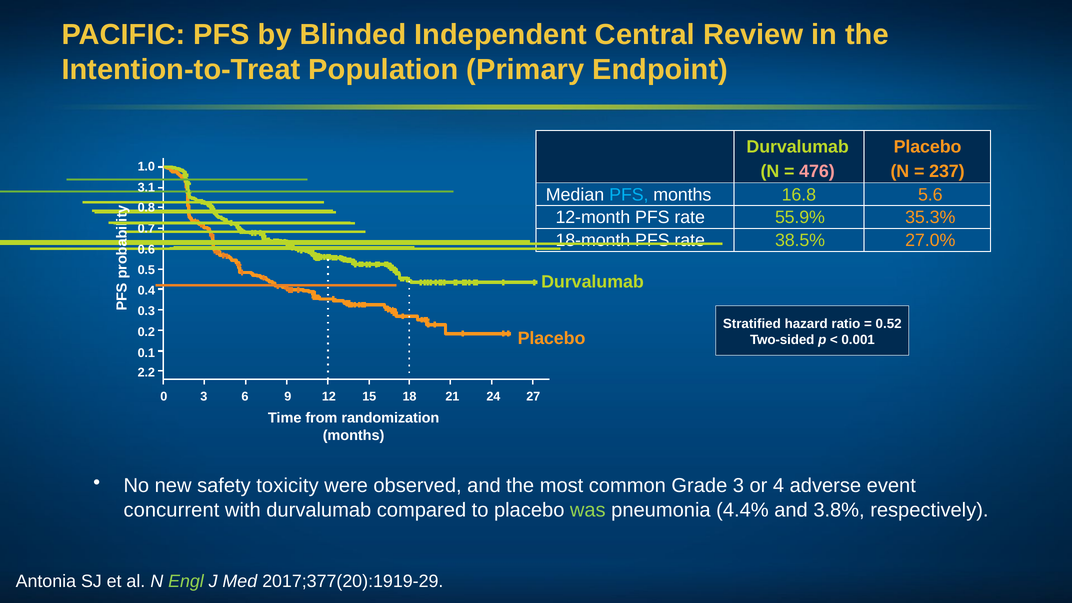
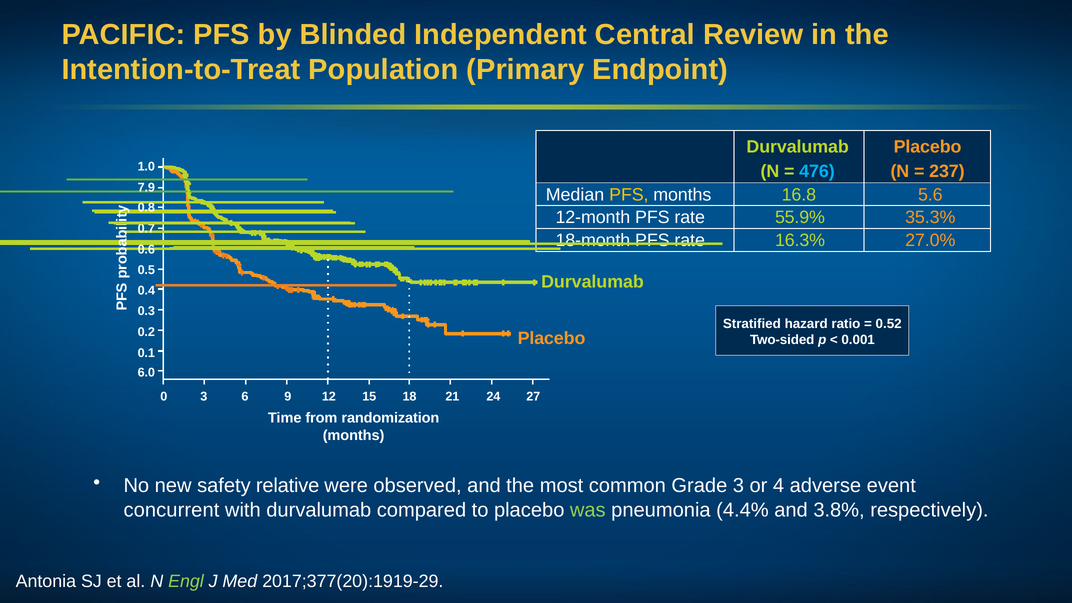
476 colour: pink -> light blue (817, 171)
3.1: 3.1 -> 7.9 (146, 188)
PFS colour: light blue -> yellow (629, 195)
38.5%: 38.5% -> 16.3% (800, 241)
2.2: 2.2 -> 6.0 (146, 373)
toxicity: toxicity -> relative (288, 486)
